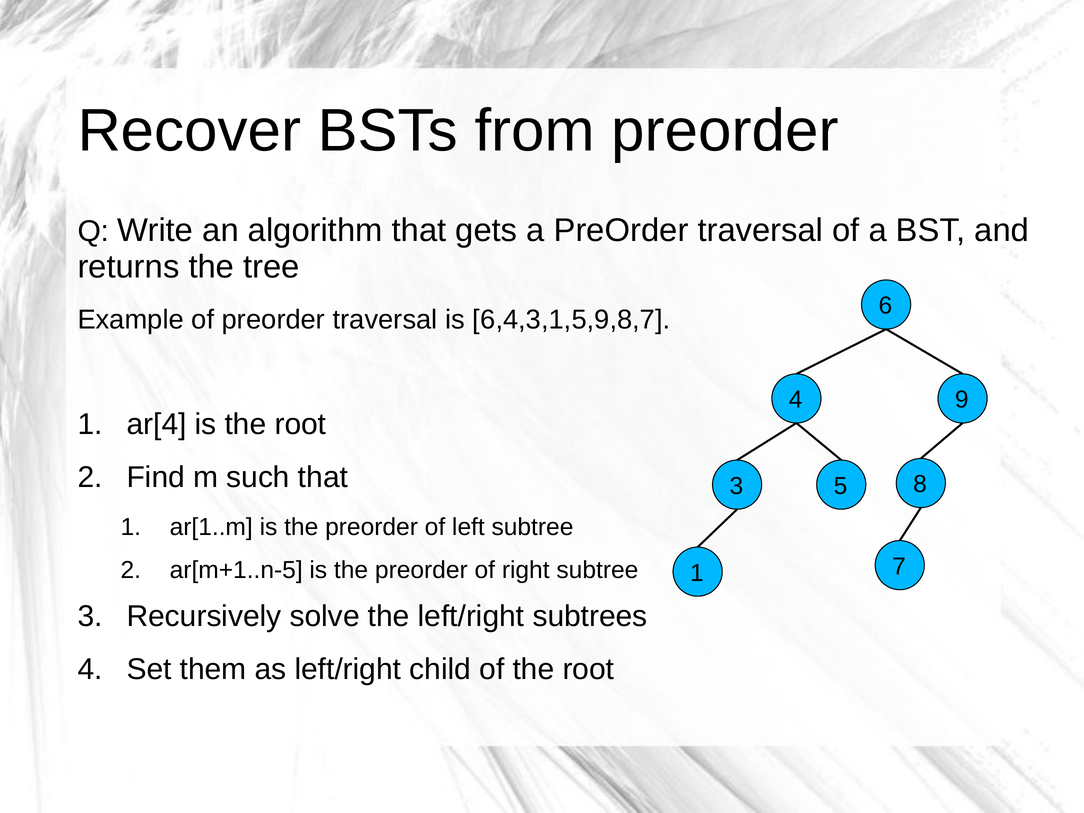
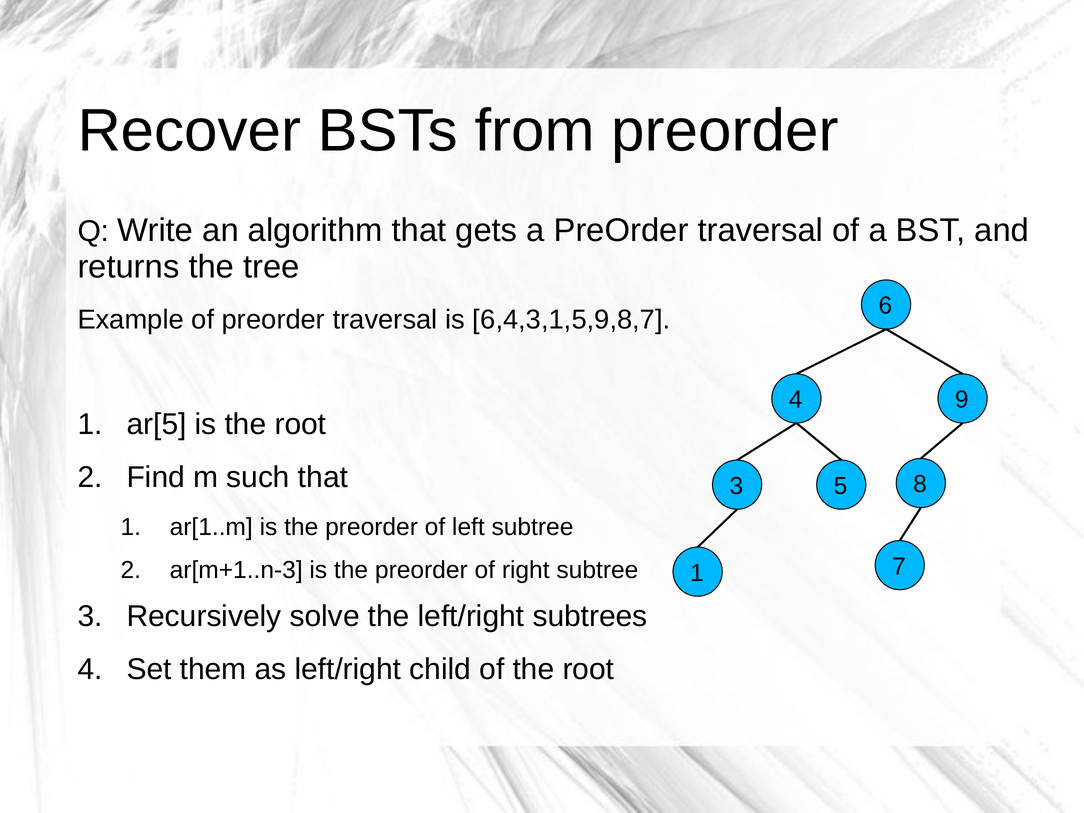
ar[4: ar[4 -> ar[5 (157, 424)
ar[m+1..n-5: ar[m+1..n-5 -> ar[m+1..n-3 (236, 570)
